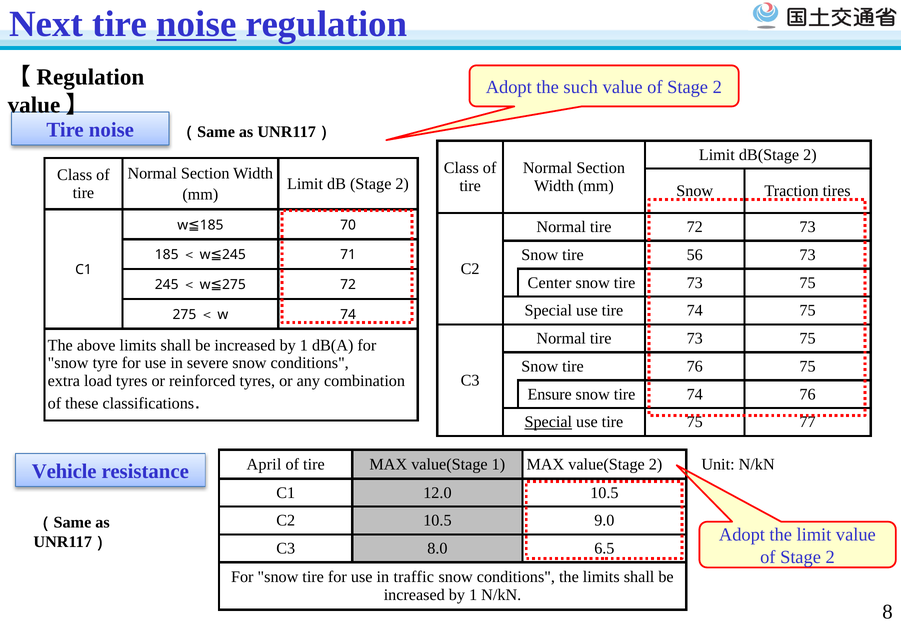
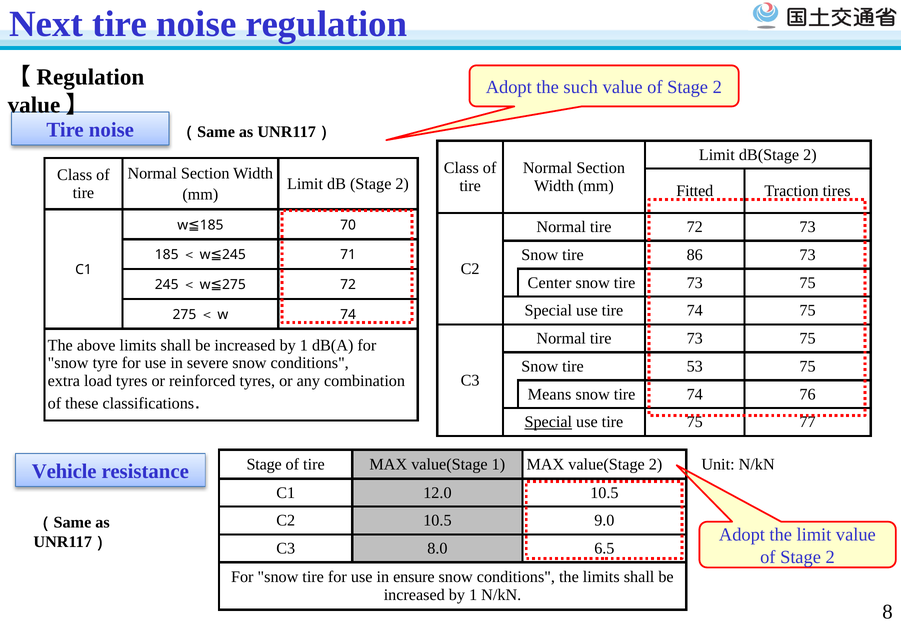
noise underline: present -> none (196, 24)
Snow: Snow -> Fitted (695, 191)
56: 56 -> 86 (695, 255)
tire 76: 76 -> 53 (695, 366)
Ensure: Ensure -> Means (549, 394)
April: April -> Stage (264, 464)
traffic: traffic -> ensure (414, 577)
